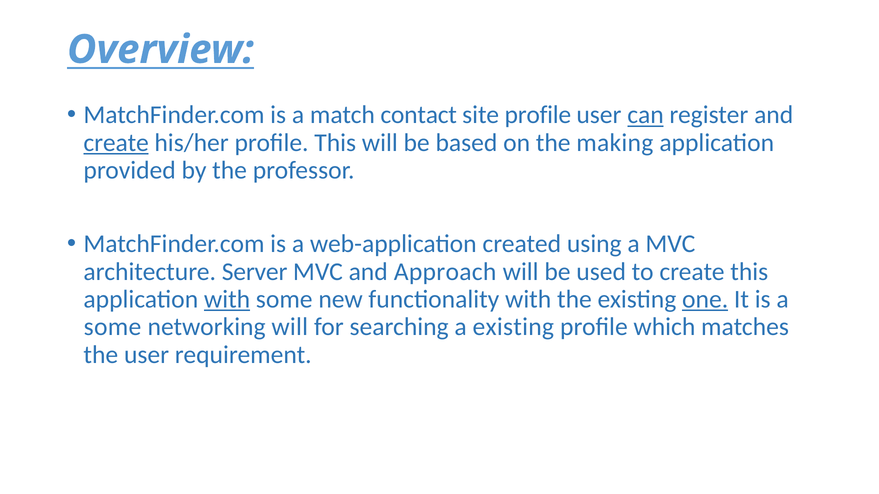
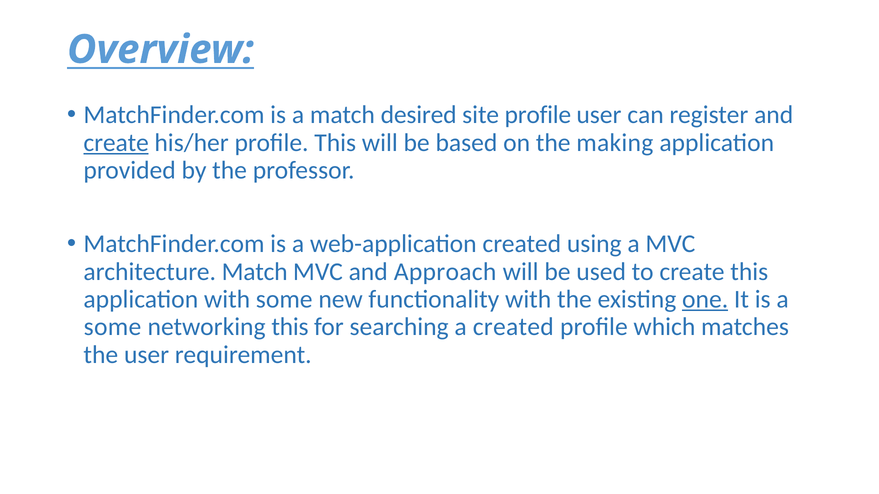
contact: contact -> desired (419, 115)
can underline: present -> none (646, 115)
architecture Server: Server -> Match (255, 272)
with underline: present -> none (227, 300)
networking will: will -> this (290, 327)
a existing: existing -> created (513, 327)
